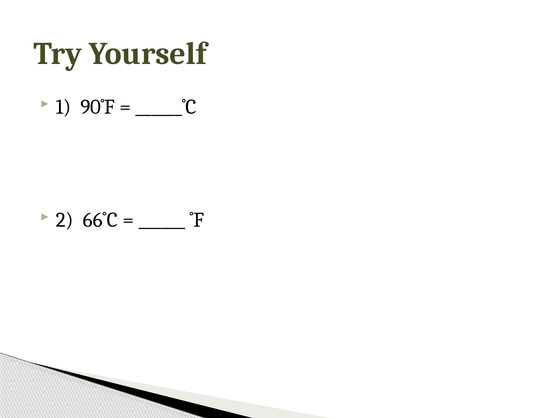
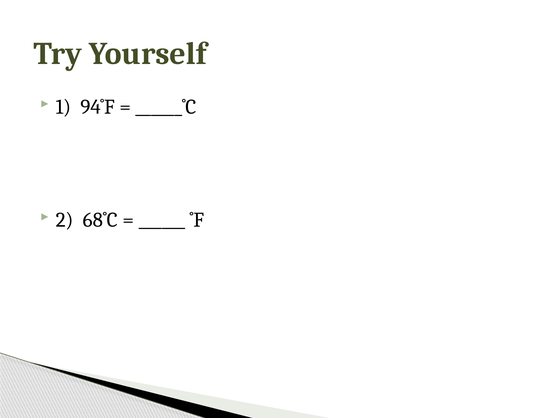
90˚F: 90˚F -> 94˚F (98, 107)
66˚C: 66˚C -> 68˚C (100, 220)
